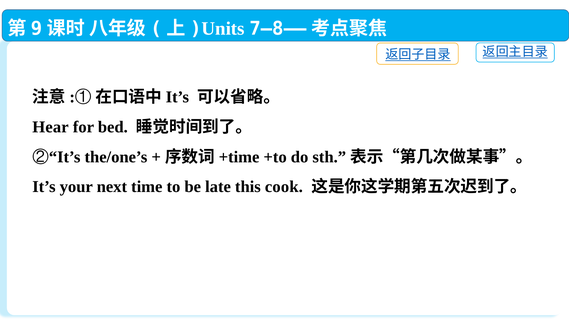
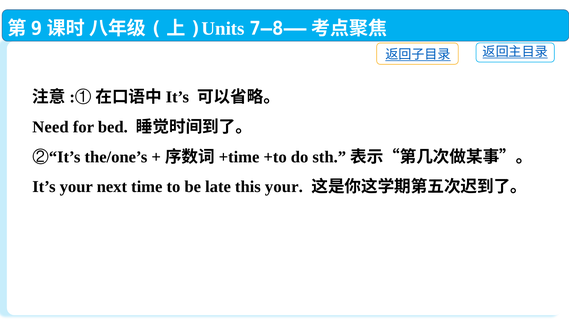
Hear: Hear -> Need (50, 127)
this cook: cook -> your (284, 187)
